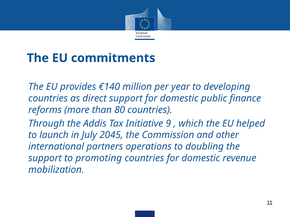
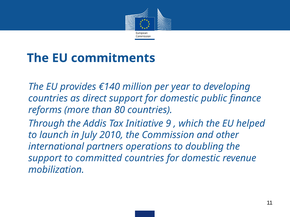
2045: 2045 -> 2010 (111, 135)
promoting: promoting -> committed (99, 159)
